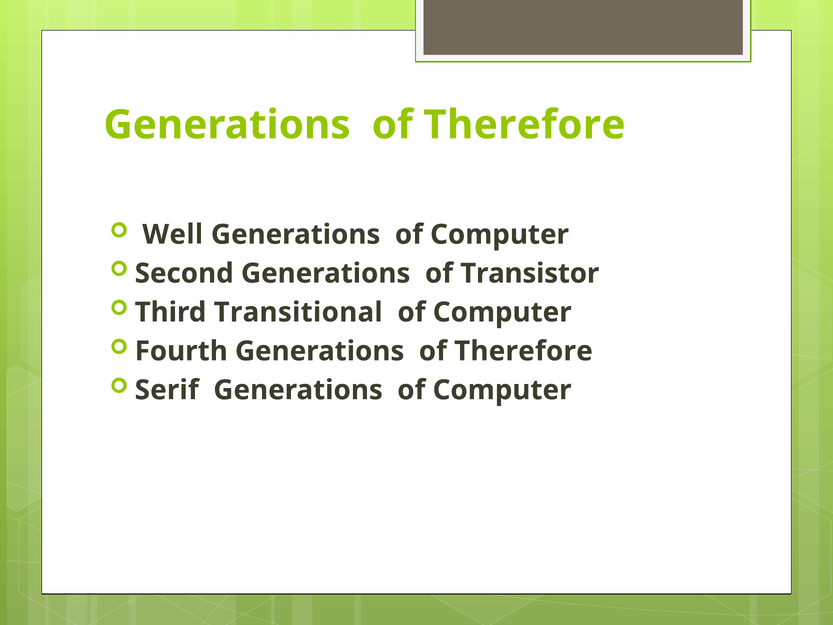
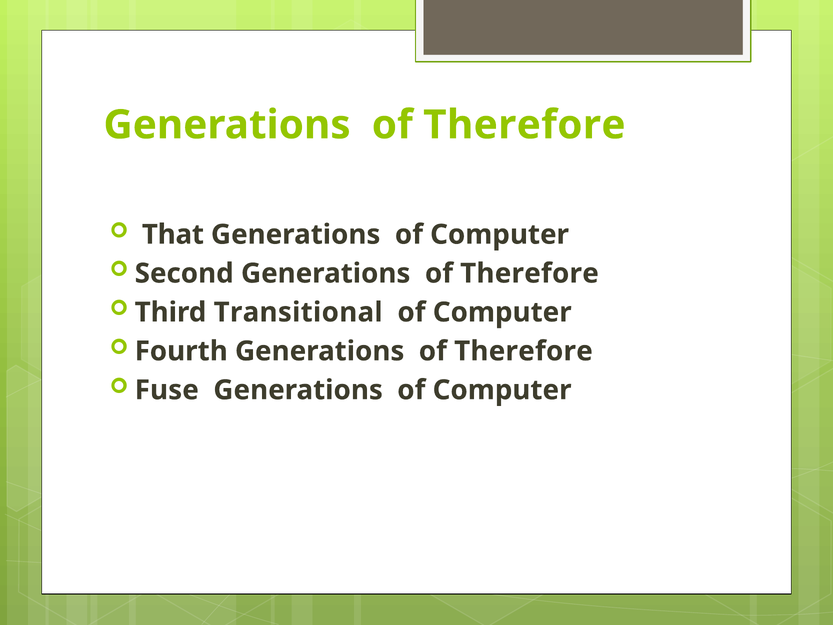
Well: Well -> That (173, 234)
Second Generations of Transistor: Transistor -> Therefore (529, 273)
Serif: Serif -> Fuse (167, 390)
